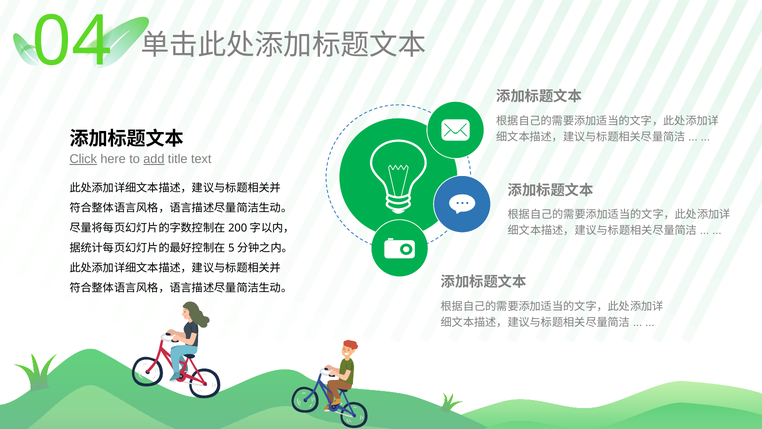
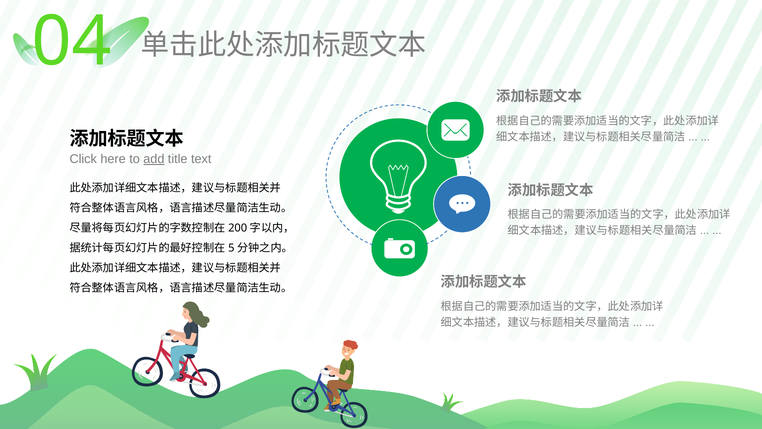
Click underline: present -> none (83, 159)
